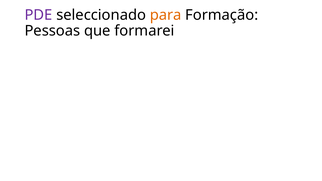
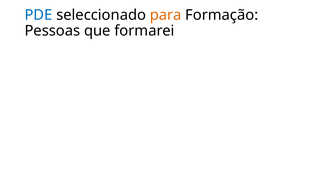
PDE colour: purple -> blue (38, 15)
